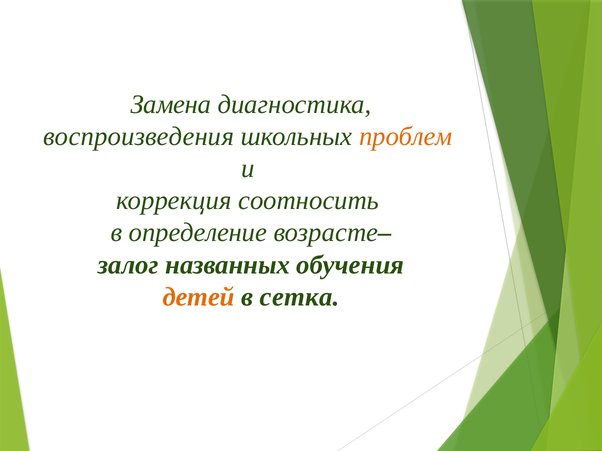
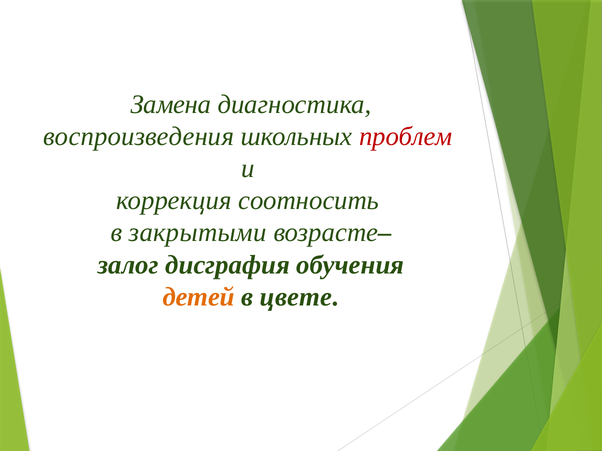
проблем colour: orange -> red (406, 137)
определение: определение -> закрытыми (198, 233)
названных: названных -> дисграфия (228, 265)
сетка: сетка -> цвете (300, 297)
